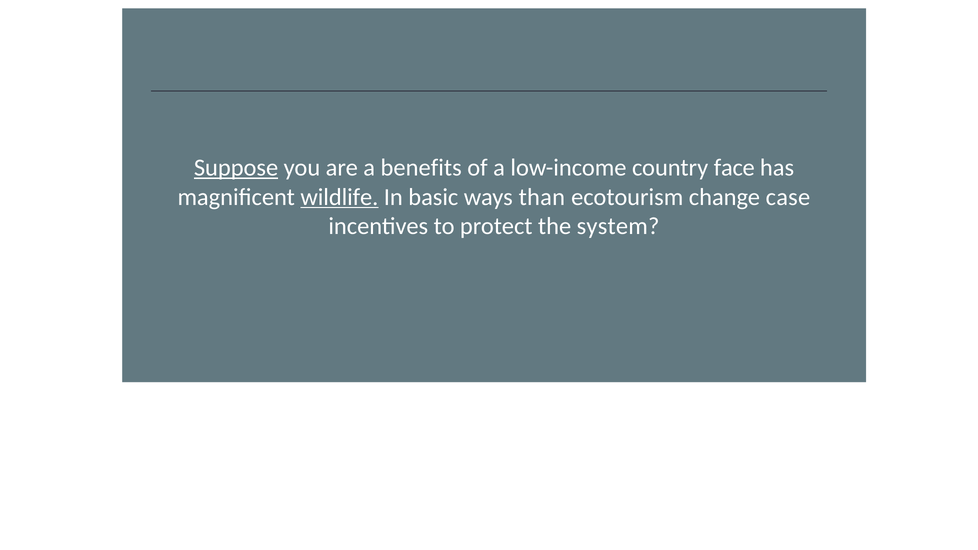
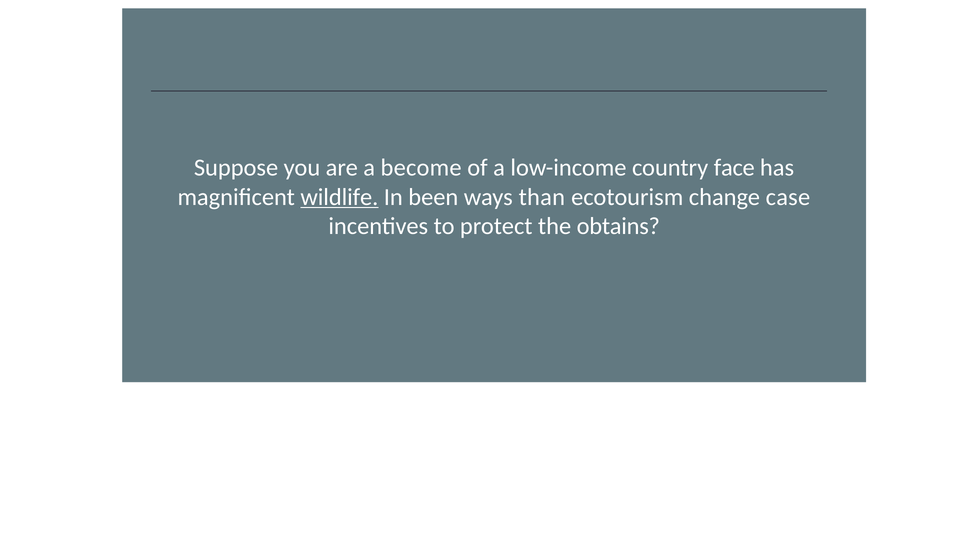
Suppose underline: present -> none (236, 168)
benefits: benefits -> become (421, 168)
basic: basic -> been (433, 197)
system: system -> obtains (618, 226)
